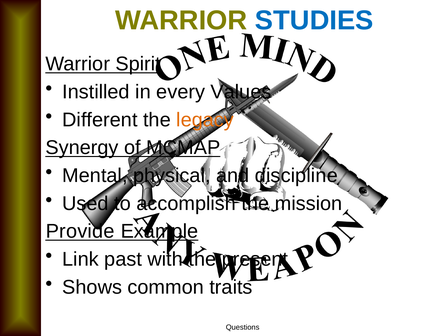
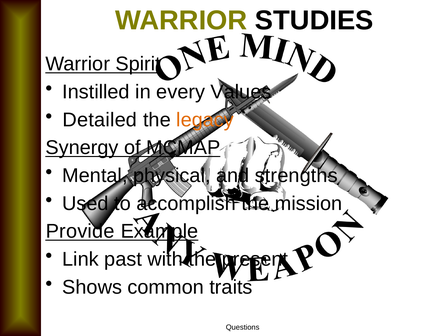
STUDIES colour: blue -> black (314, 21)
Different: Different -> Detailed (100, 120)
discipline: discipline -> strengths (296, 176)
